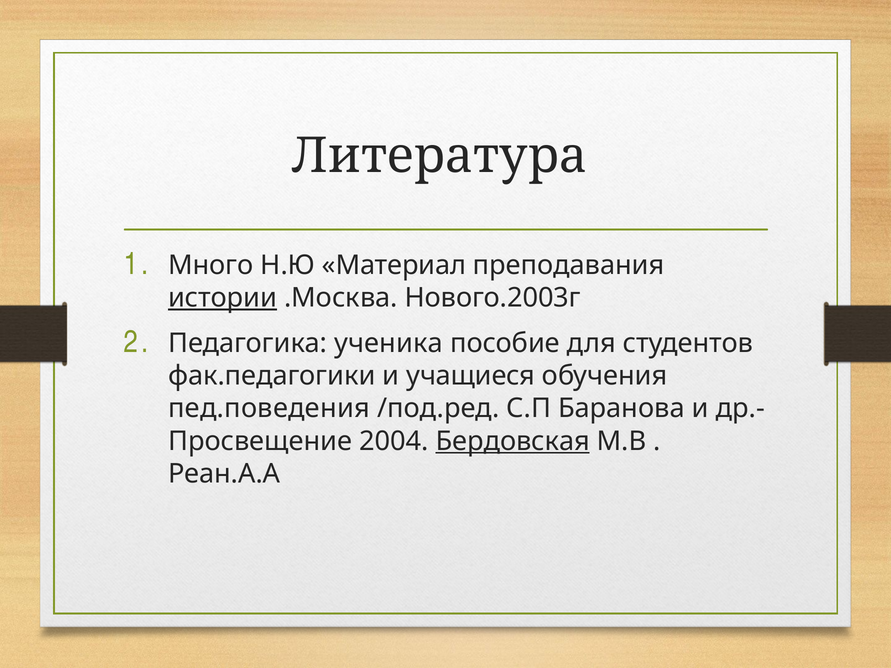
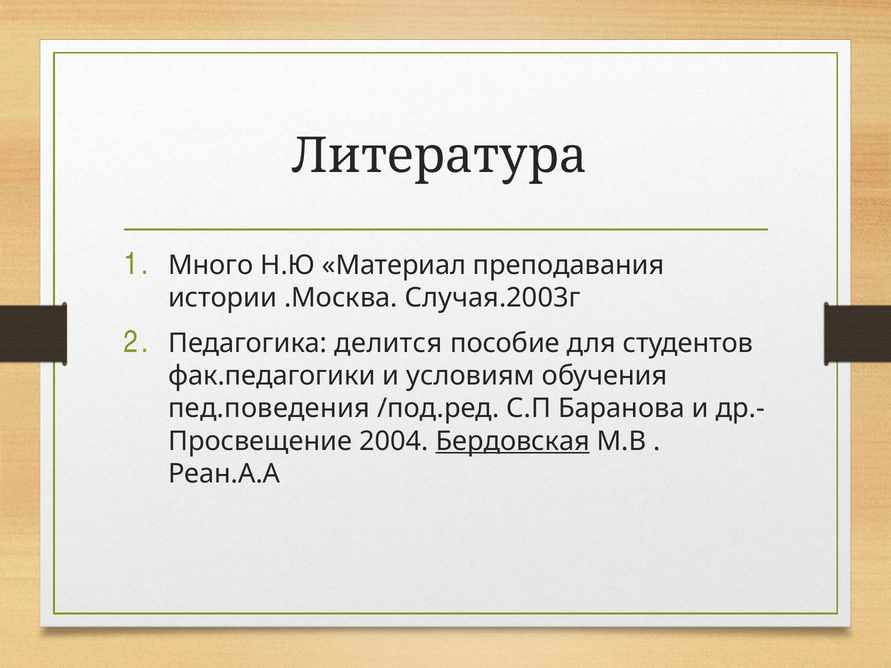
истории underline: present -> none (223, 298)
Нового.2003г: Нового.2003г -> Случая.2003г (493, 298)
ученика: ученика -> делится (388, 343)
учащиеся: учащиеся -> условиям (471, 376)
